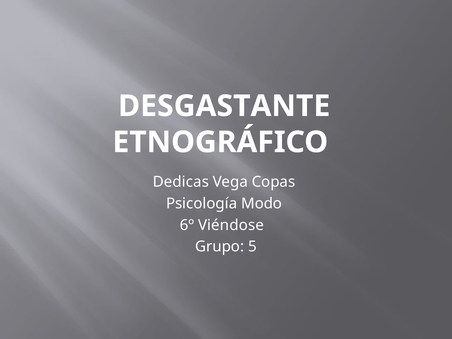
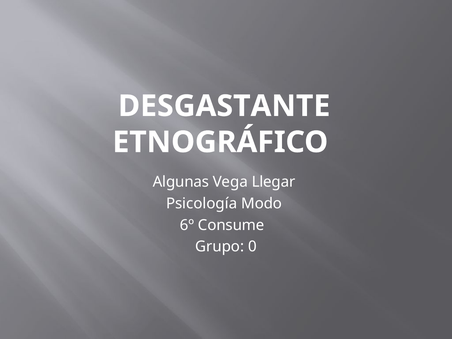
Dedicas: Dedicas -> Algunas (181, 182)
Copas: Copas -> Llegar (274, 182)
Viéndose: Viéndose -> Consume (231, 225)
5: 5 -> 0 (252, 247)
